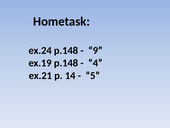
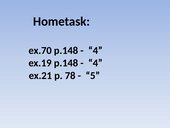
ex.24: ex.24 -> ex.70 (40, 50)
9: 9 -> 4 (95, 50)
14: 14 -> 78 (70, 75)
